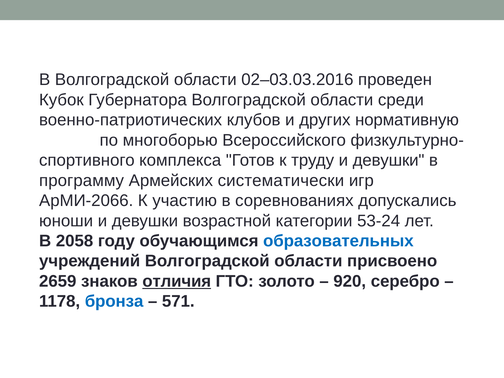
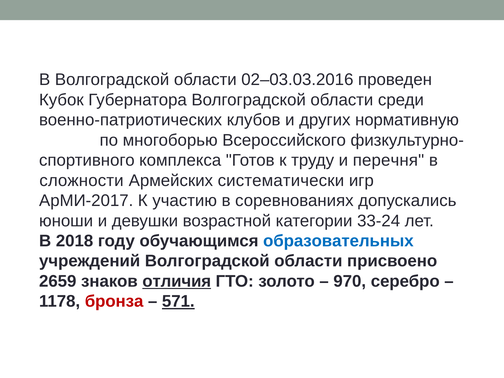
труду и девушки: девушки -> перечня (388, 160)
программу: программу -> сложности (81, 180)
АрМИ-2066: АрМИ-2066 -> АрМИ-2017 (86, 201)
53-24: 53-24 -> 33-24 (379, 221)
2058: 2058 -> 2018 (75, 241)
920: 920 -> 970 (350, 281)
бронза colour: blue -> red (114, 301)
571 underline: none -> present (178, 301)
